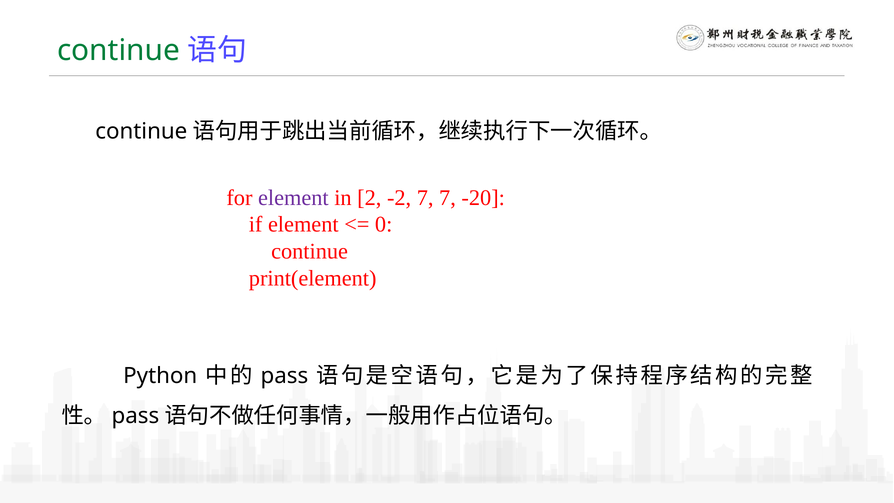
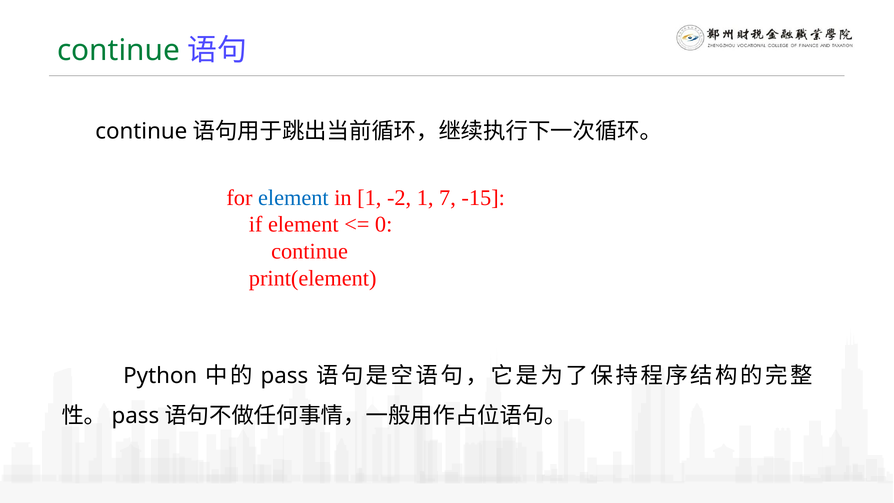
element colour: purple -> blue (293, 198)
in 2: 2 -> 1 (369, 198)
-2 7: 7 -> 1 (425, 198)
-20: -20 -> -15 (483, 198)
